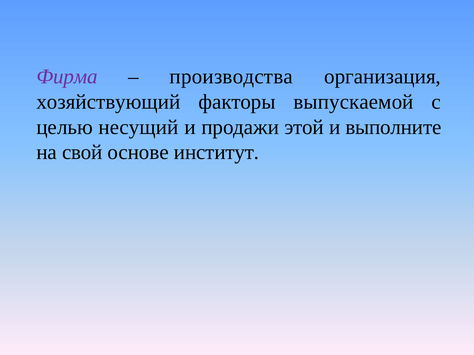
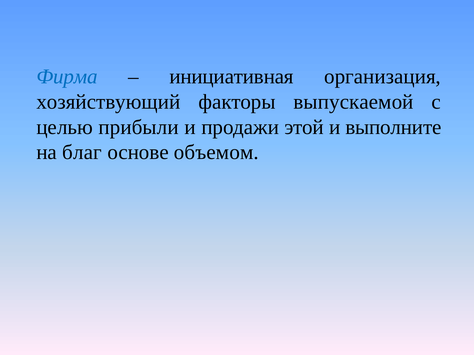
Фирма colour: purple -> blue (67, 77)
производства: производства -> инициативная (231, 77)
несущий: несущий -> прибыли (139, 127)
свой: свой -> благ (82, 153)
институт: институт -> объемом (216, 153)
